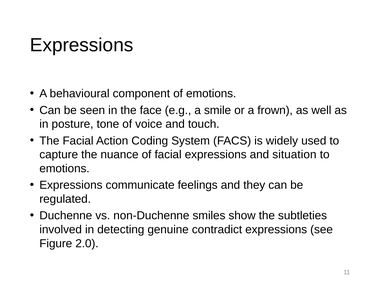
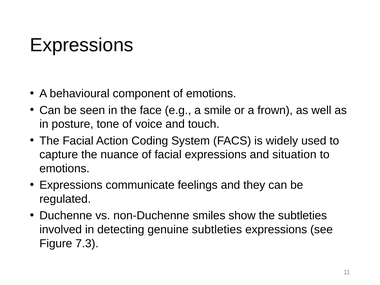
genuine contradict: contradict -> subtleties (217, 230)
2.0: 2.0 -> 7.3 (87, 243)
